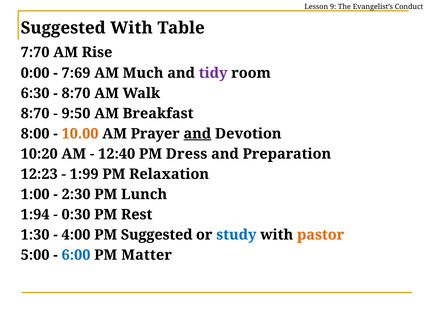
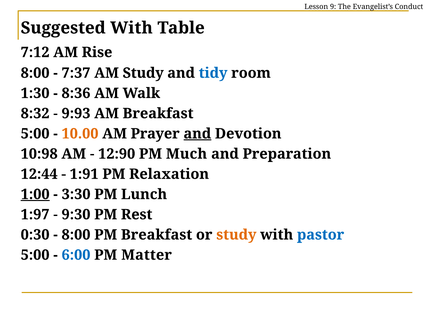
7:70: 7:70 -> 7:12 (35, 52)
0:00: 0:00 -> 8:00 (35, 73)
7:69: 7:69 -> 7:37 (76, 73)
AM Much: Much -> Study (143, 73)
tidy colour: purple -> blue (213, 73)
6:30: 6:30 -> 1:30 (35, 93)
8:70: 8:70 -> 8:36 (76, 93)
8:70: 8:70 -> 8:32 (35, 114)
9:50: 9:50 -> 9:93 (76, 114)
8:00: 8:00 -> 5:00 (35, 134)
10:20: 10:20 -> 10:98 (39, 154)
12:40: 12:40 -> 12:90 (117, 154)
Dress: Dress -> Much (186, 154)
12:23: 12:23 -> 12:44 (39, 174)
1:99: 1:99 -> 1:91 (84, 174)
1:00 underline: none -> present (35, 195)
2:30: 2:30 -> 3:30 (76, 195)
1:94: 1:94 -> 1:97 (35, 215)
0:30: 0:30 -> 9:30 (76, 215)
1:30: 1:30 -> 0:30 (35, 235)
4:00: 4:00 -> 8:00 (76, 235)
PM Suggested: Suggested -> Breakfast (157, 235)
study colour: blue -> orange (236, 235)
pastor colour: orange -> blue (321, 235)
